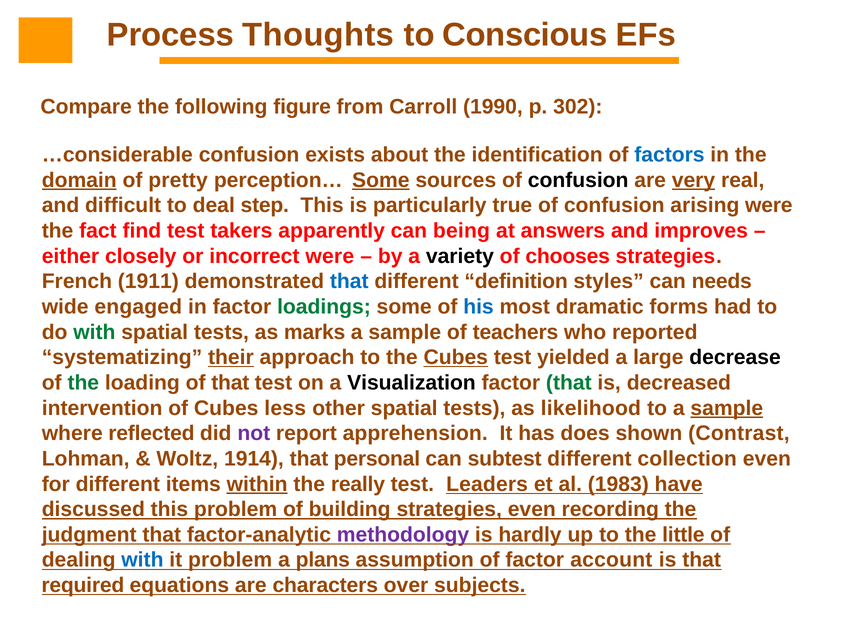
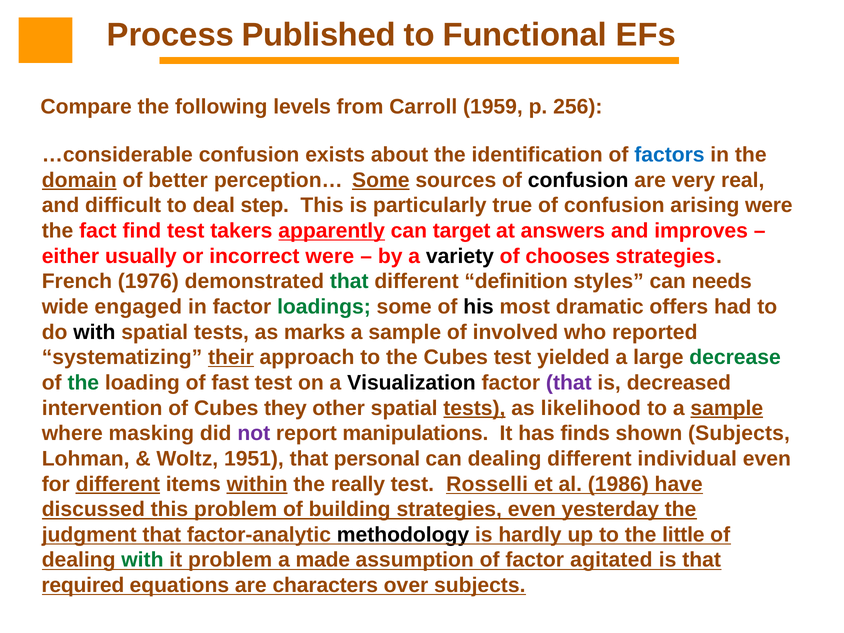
Thoughts: Thoughts -> Published (319, 35)
Conscious: Conscious -> Functional (525, 35)
figure: figure -> levels (302, 107)
1990: 1990 -> 1959 (493, 107)
302: 302 -> 256 (578, 107)
pretty: pretty -> better (178, 180)
very underline: present -> none (693, 180)
apparently underline: none -> present (332, 231)
being: being -> target (462, 231)
closely: closely -> usually (141, 256)
1911: 1911 -> 1976 (148, 281)
that colour: blue -> green (349, 281)
his colour: blue -> black (478, 307)
forms: forms -> offers (679, 307)
with colour: green -> black (94, 332)
teachers: teachers -> involved (515, 332)
Cubes underline: present -> none (456, 357)
decrease colour: black -> green (735, 357)
of that: that -> fast (230, 383)
that colour: green -> purple (569, 383)
less: less -> they (285, 408)
tests underline: none -> present (474, 408)
reflected: reflected -> masking (151, 433)
apprehension: apprehension -> manipulations (415, 433)
does: does -> finds (585, 433)
shown Contrast: Contrast -> Subjects (739, 433)
1914: 1914 -> 1951 (254, 459)
can subtest: subtest -> dealing (505, 459)
collection: collection -> individual (687, 459)
different underline: none -> present (118, 484)
Leaders: Leaders -> Rosselli (487, 484)
1983: 1983 -> 1986 (618, 484)
recording: recording -> yesterday (610, 509)
methodology colour: purple -> black (403, 535)
with colour: blue -> green (142, 560)
plans: plans -> made (323, 560)
account: account -> agitated (611, 560)
